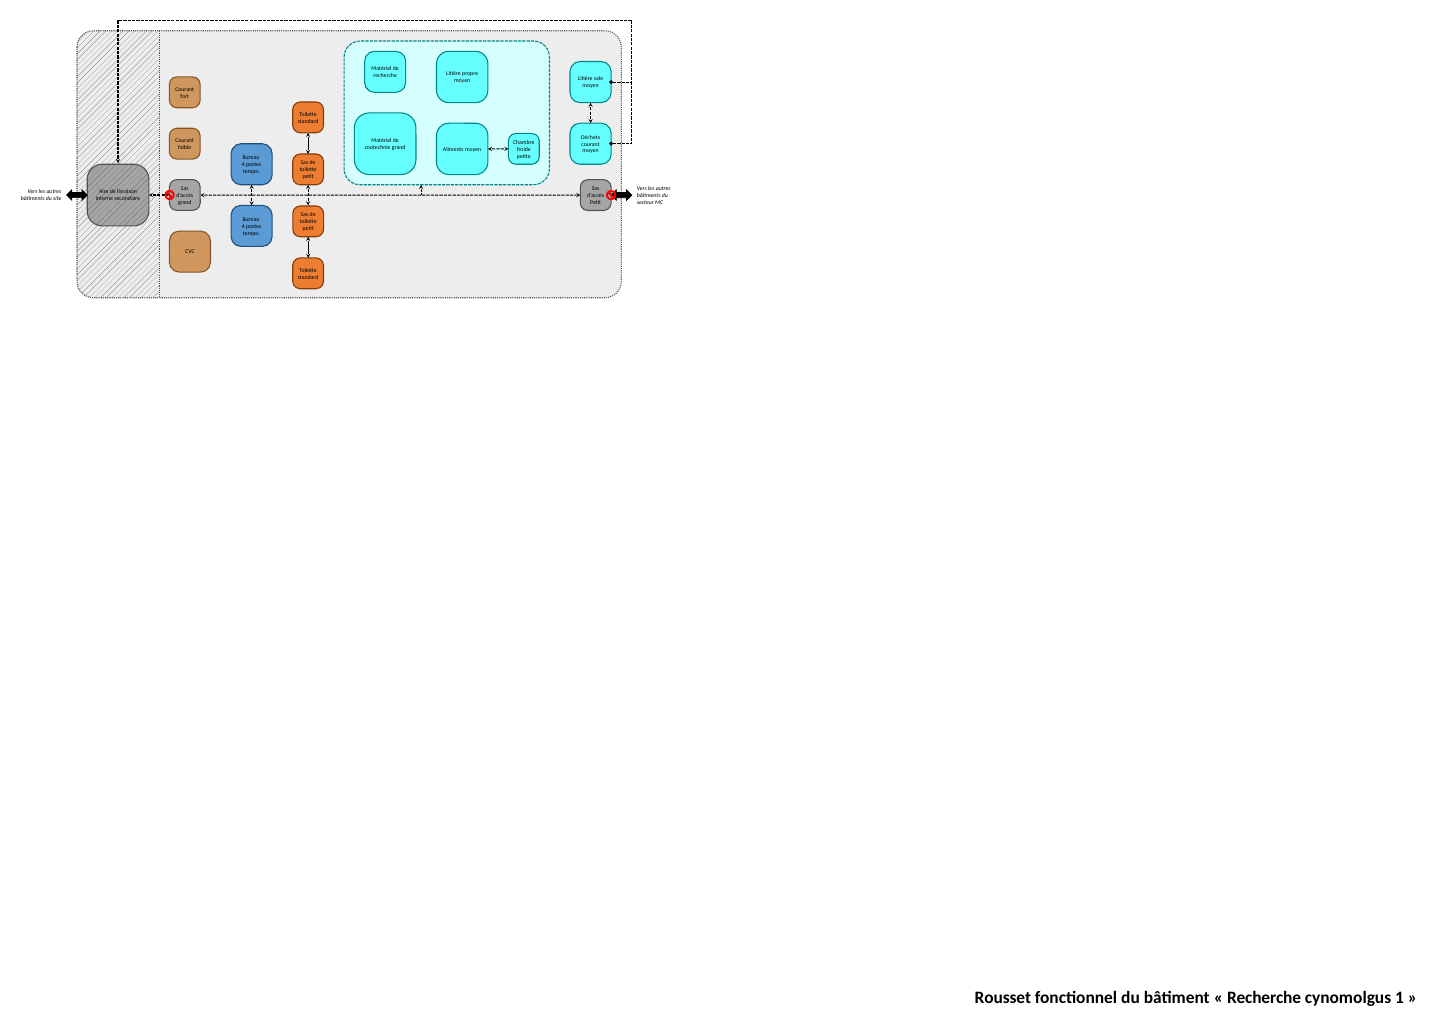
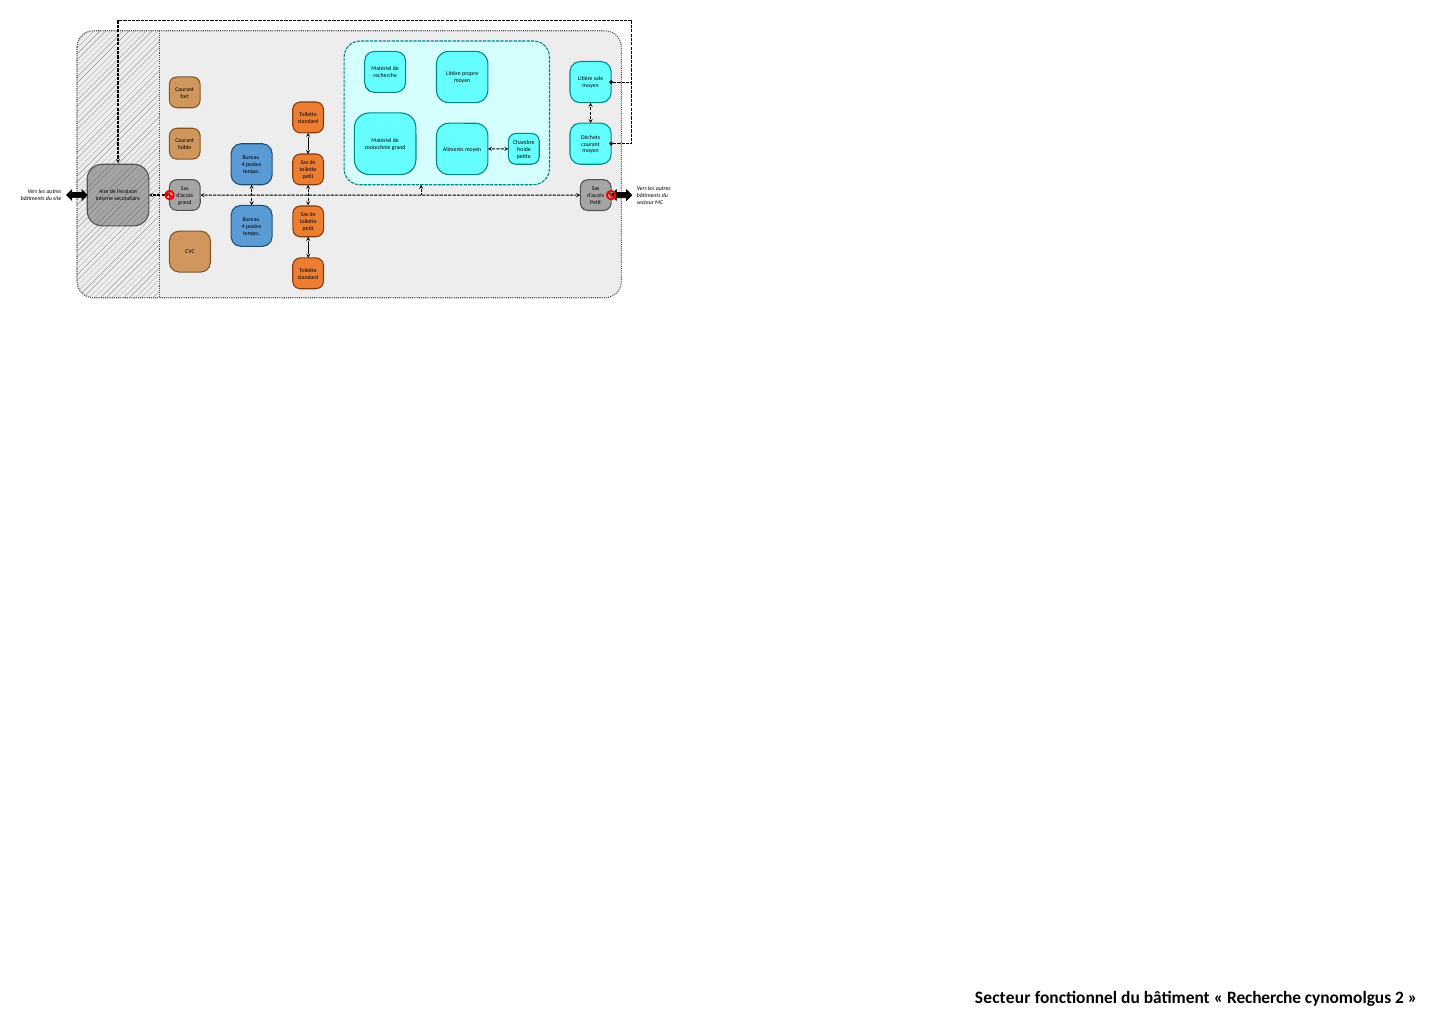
Rousset: Rousset -> Secteur (1003, 998)
1: 1 -> 2 (1400, 998)
